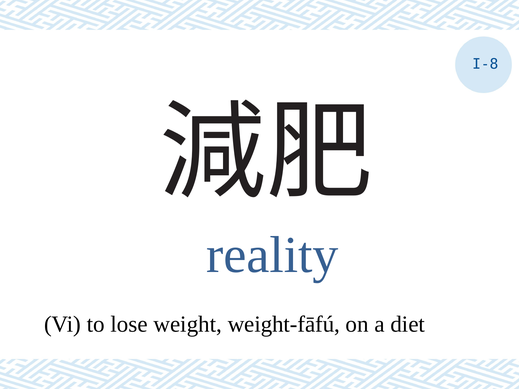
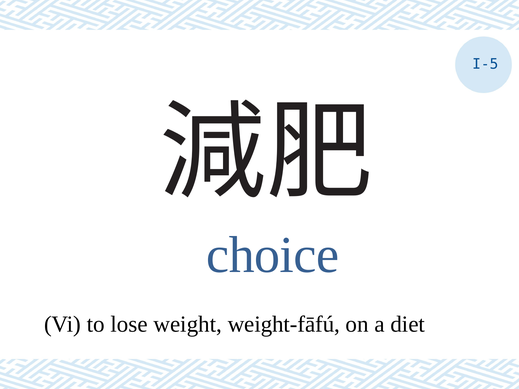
I-8: I-8 -> I-5 (485, 64)
reality: reality -> choice (273, 255)
